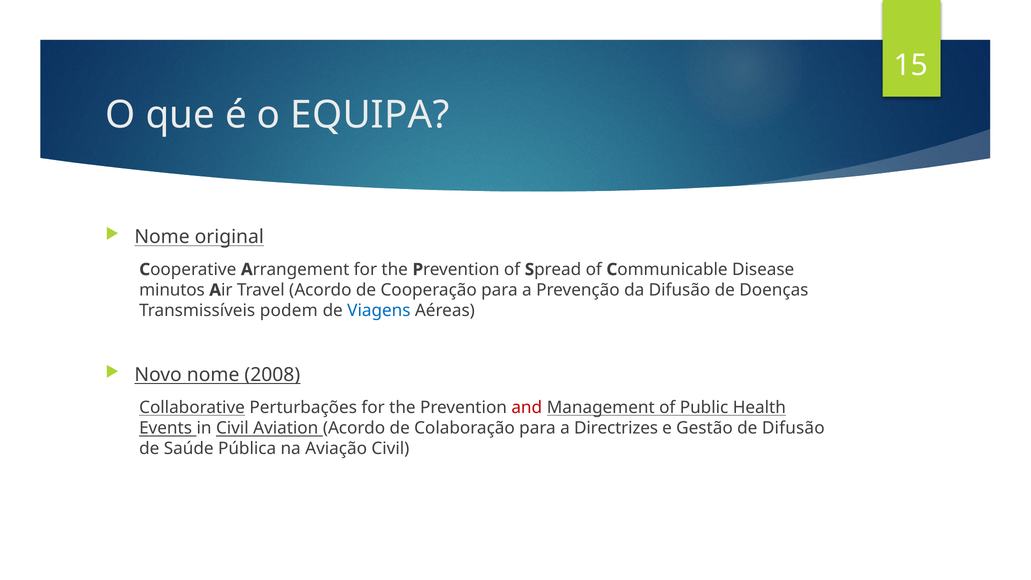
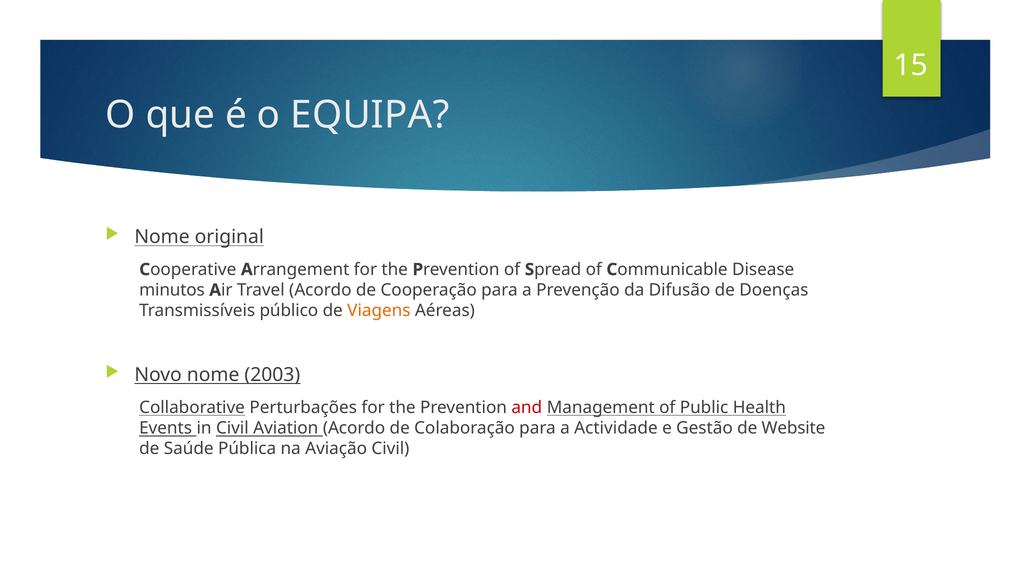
podem: podem -> público (289, 311)
Viagens colour: blue -> orange (379, 311)
2008: 2008 -> 2003 (272, 375)
Directrizes: Directrizes -> Actividade (616, 428)
de Difusão: Difusão -> Website (793, 428)
